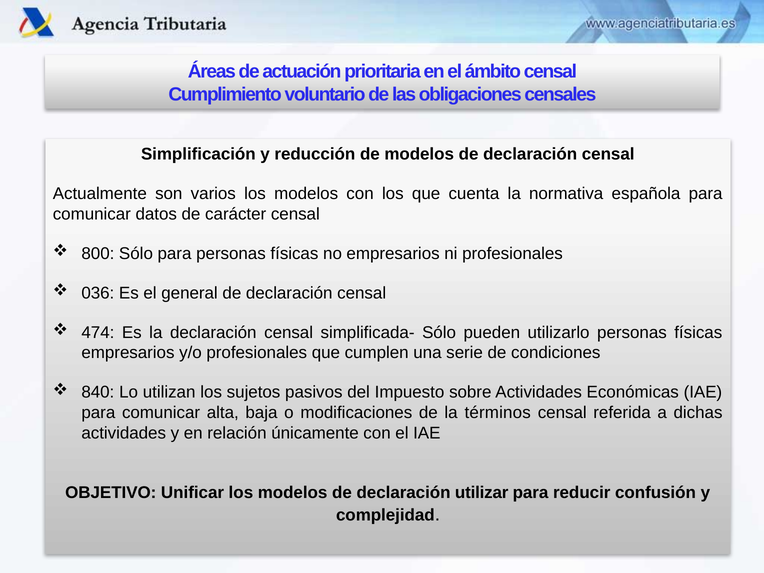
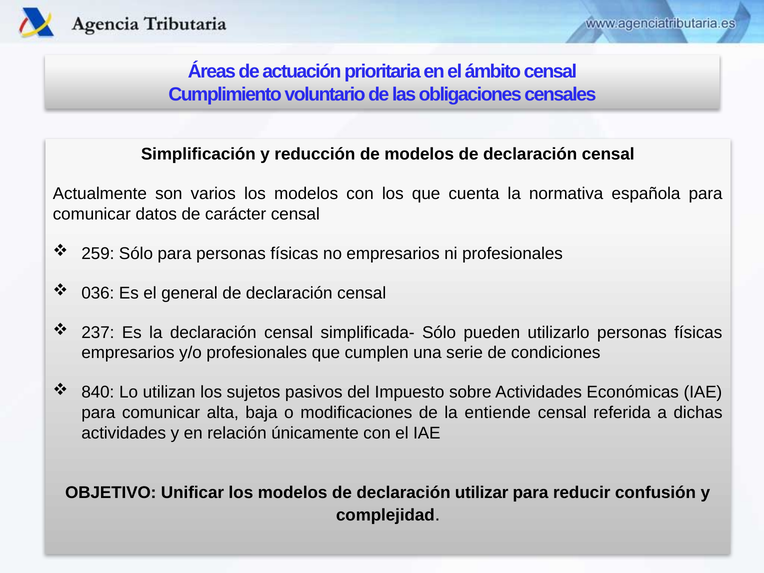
800: 800 -> 259 (98, 253)
474: 474 -> 237 (98, 332)
términos: términos -> entiende (498, 413)
